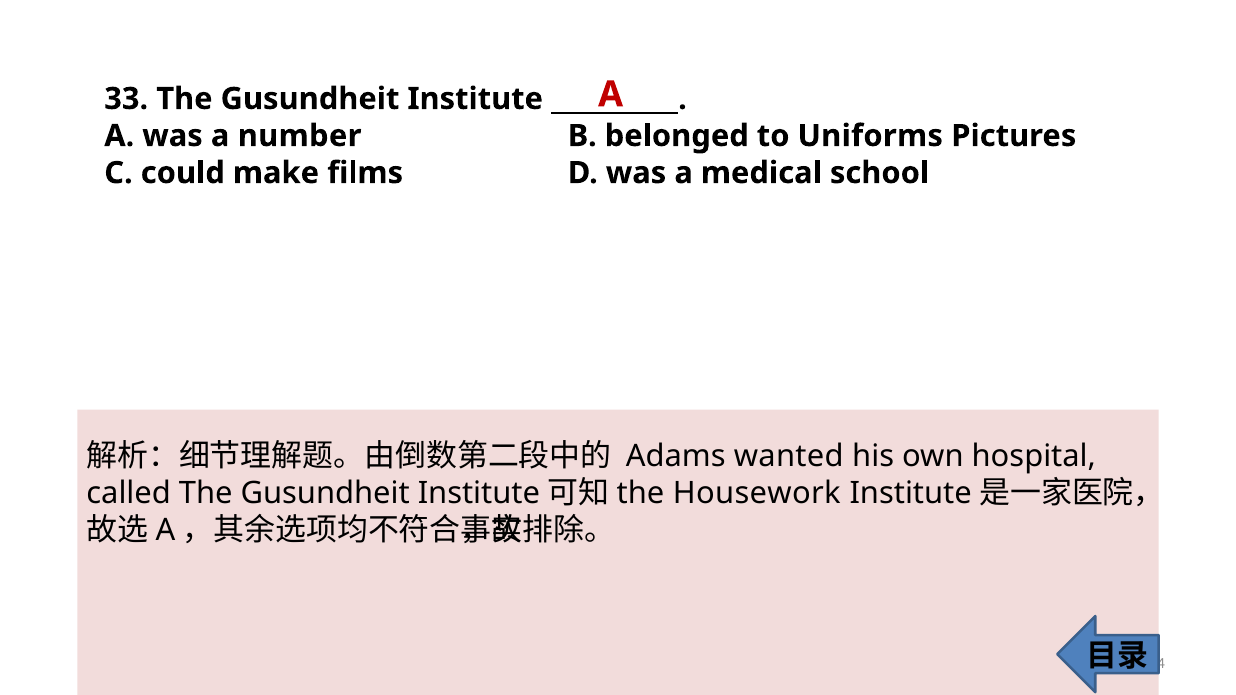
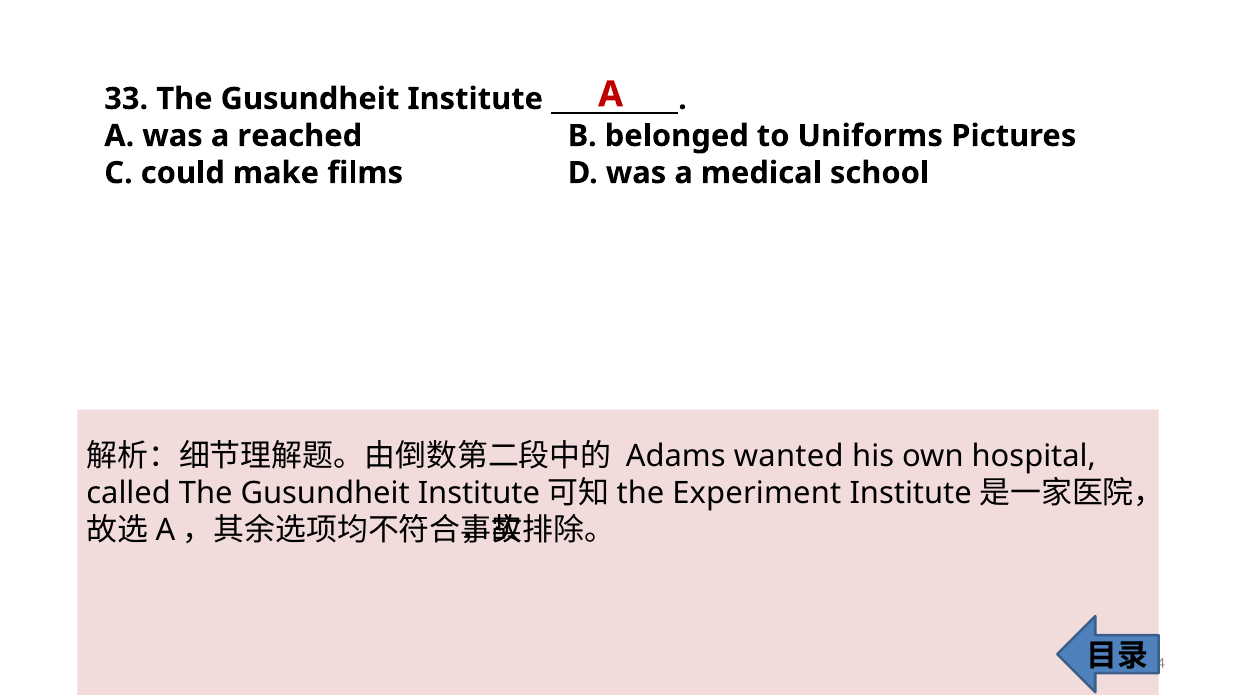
number: number -> reached (300, 136)
Housework: Housework -> Experiment (757, 494)
